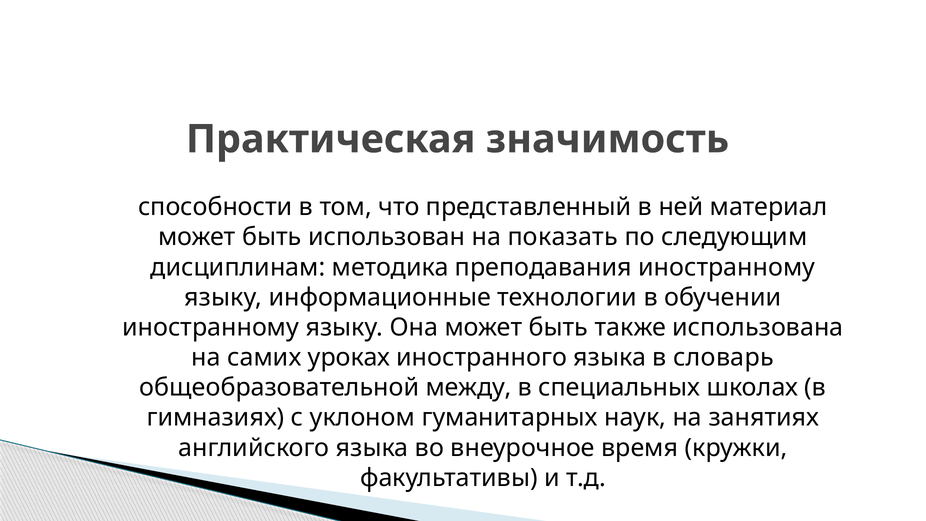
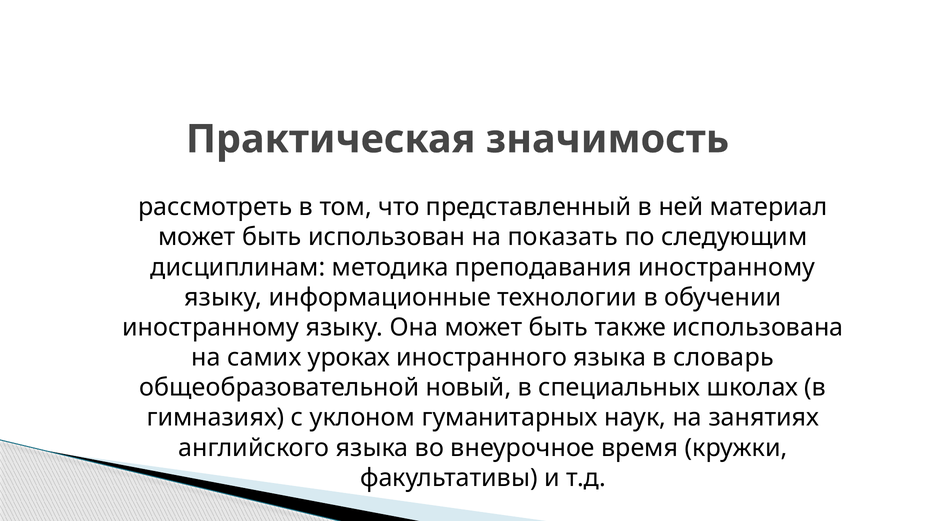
способности: способности -> рассмотреть (215, 207)
между: между -> новый (468, 387)
